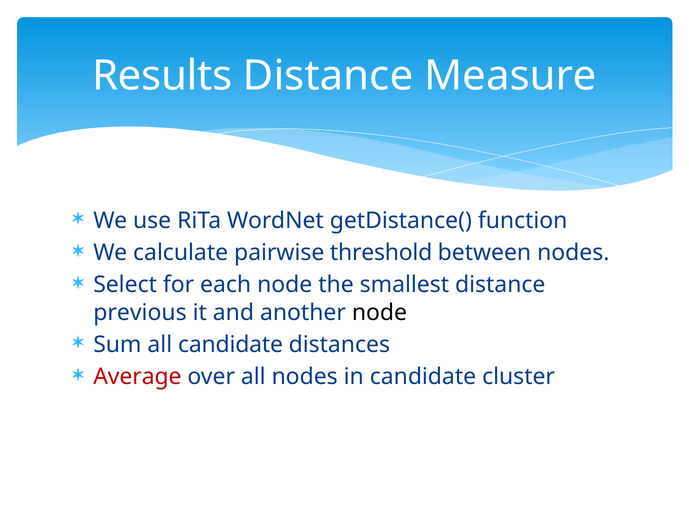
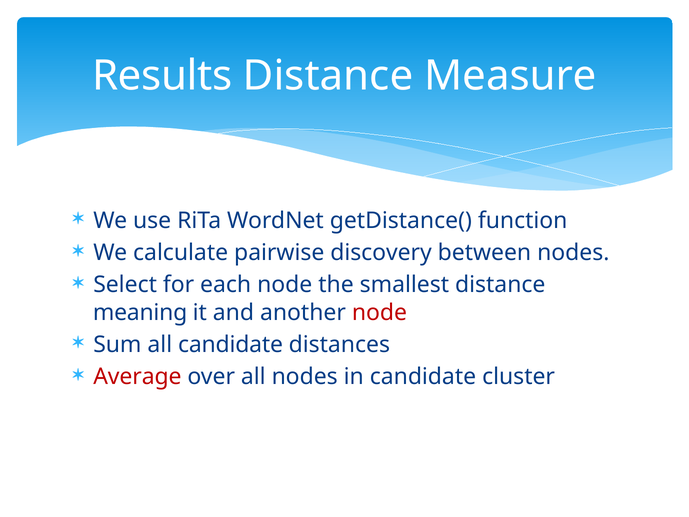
threshold: threshold -> discovery (381, 253)
previous: previous -> meaning (140, 312)
node colour: black -> red (379, 312)
